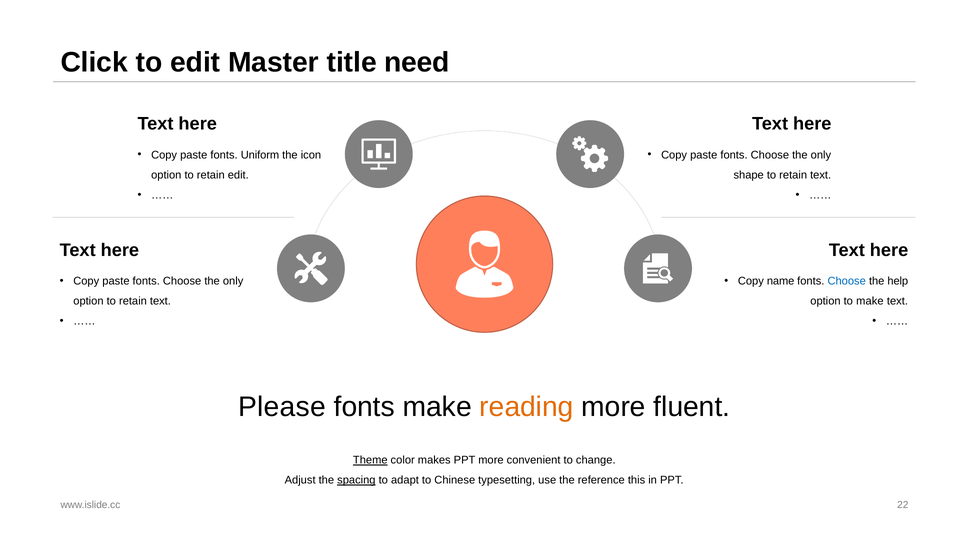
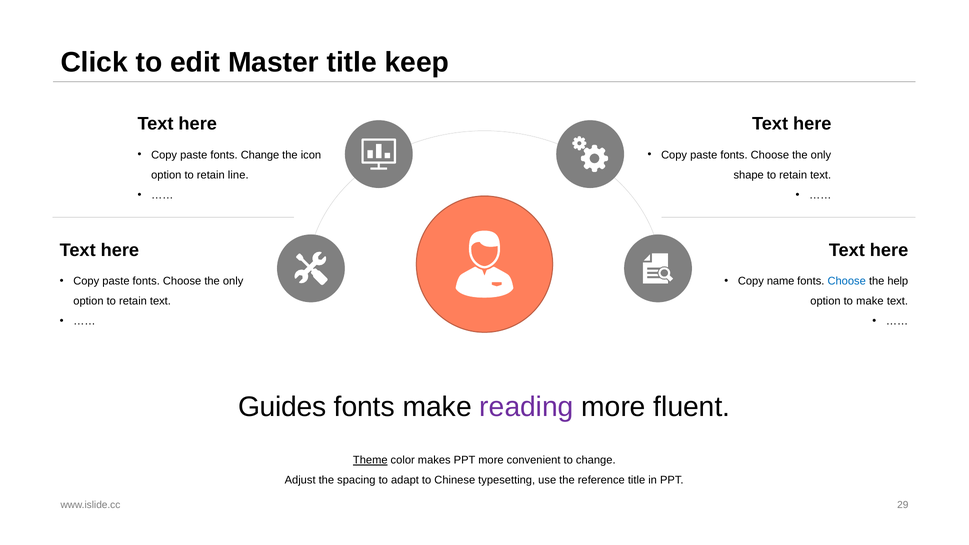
need: need -> keep (417, 63)
fonts Uniform: Uniform -> Change (260, 155)
retain edit: edit -> line (238, 175)
Please: Please -> Guides (282, 407)
reading colour: orange -> purple (527, 407)
spacing underline: present -> none (356, 480)
reference this: this -> title (637, 480)
22: 22 -> 29 (903, 505)
